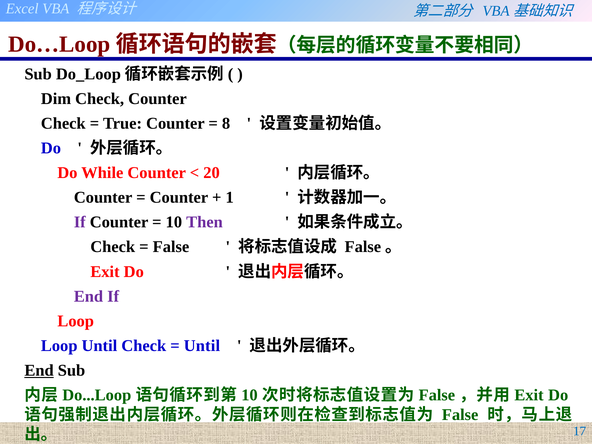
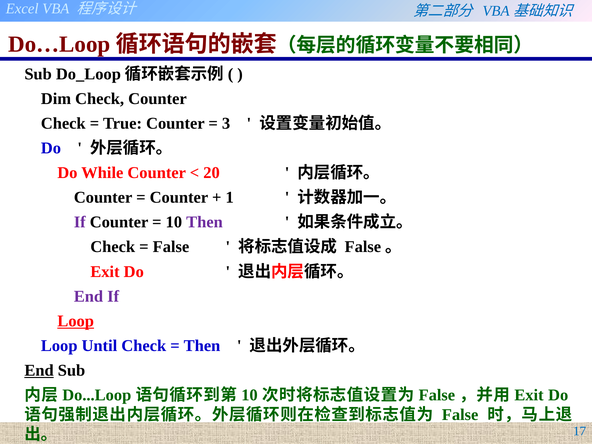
8: 8 -> 3 (226, 123)
Loop underline: none -> present (76, 321)
Until: Until -> Then (202, 346)
